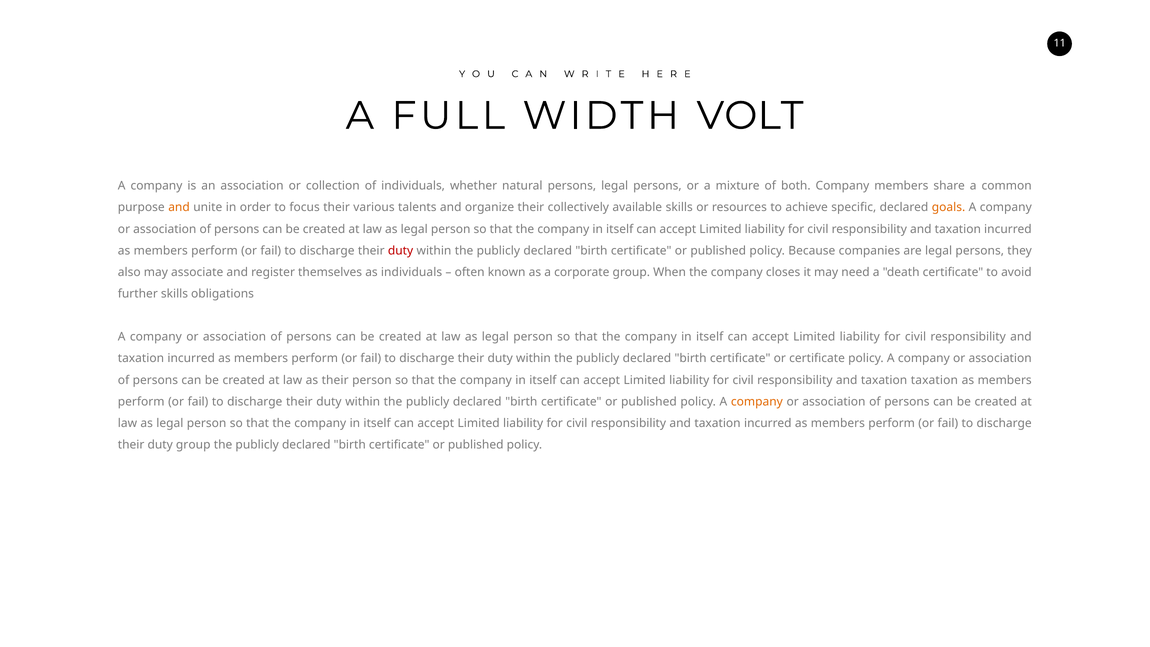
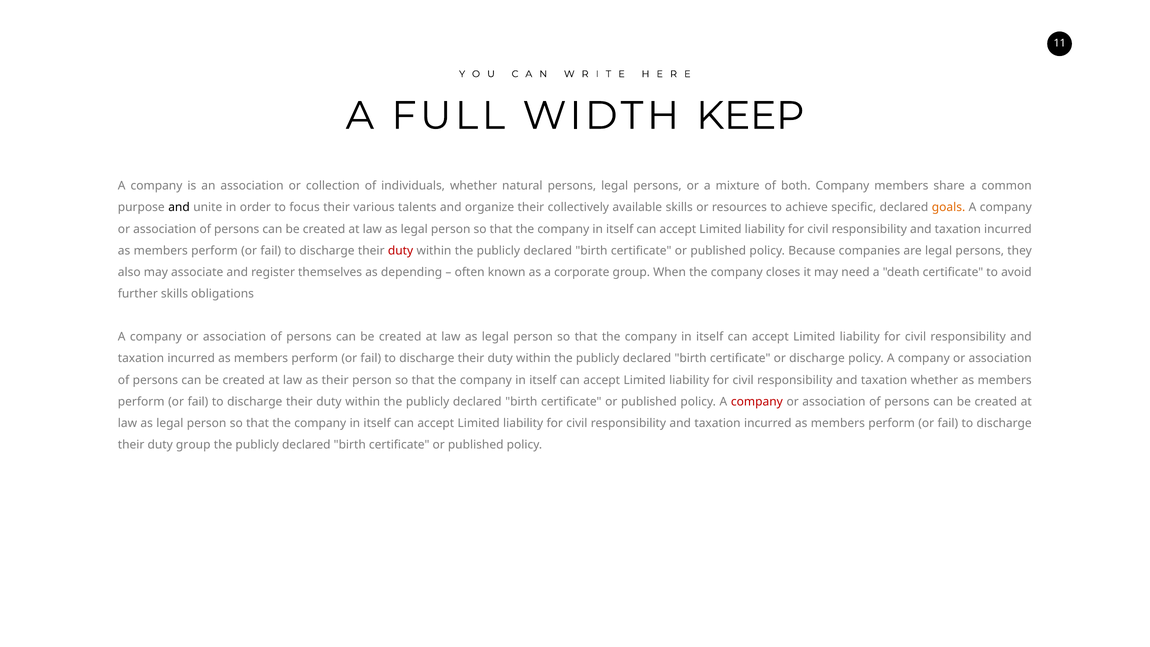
VOLT: VOLT -> KEEP (750, 116)
and colour: orange -> black (179, 208)
as individuals: individuals -> depending (412, 272)
or certificate: certificate -> discharge (817, 359)
taxation taxation: taxation -> whether (934, 380)
company colour: orange -> red (757, 402)
